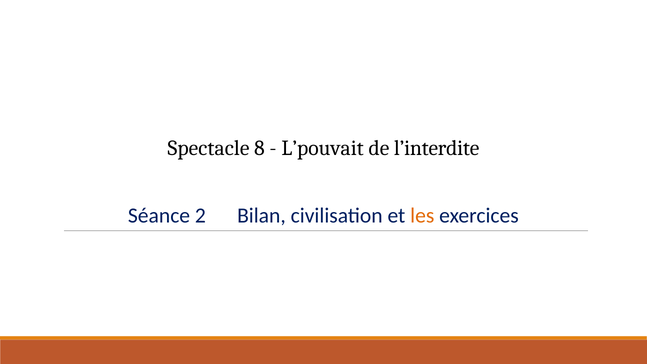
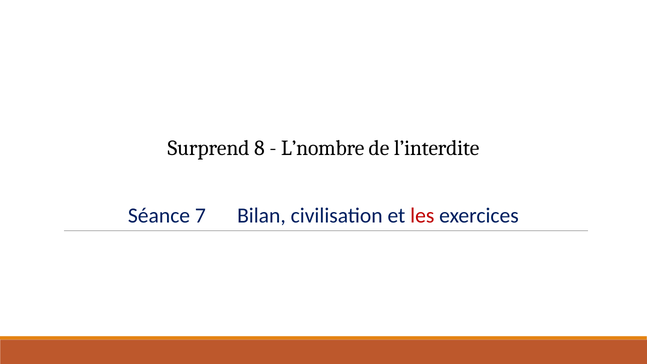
Spectacle: Spectacle -> Surprend (209, 148)
L’pouvait: L’pouvait -> L’nombre (323, 148)
2: 2 -> 7 (200, 216)
les colour: orange -> red (422, 216)
